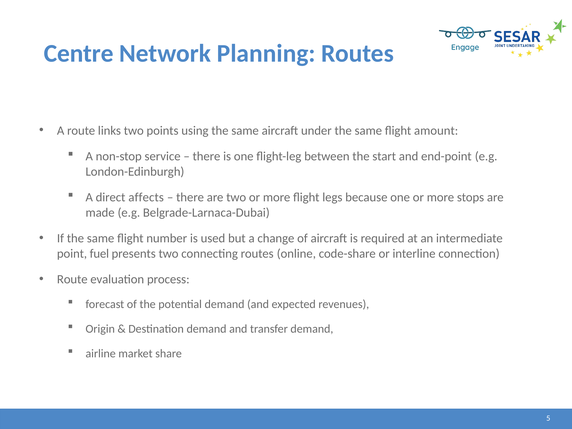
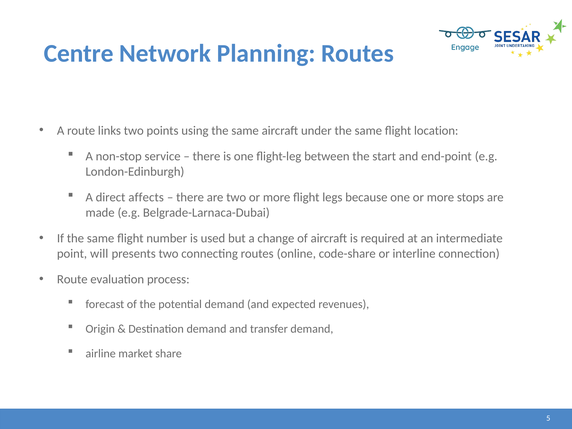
amount: amount -> location (436, 131)
fuel: fuel -> will (99, 254)
